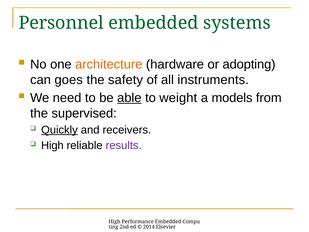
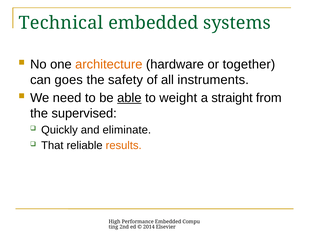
Personnel: Personnel -> Technical (61, 23)
adopting: adopting -> together (249, 64)
models: models -> straight (232, 98)
Quickly underline: present -> none (59, 130)
receivers: receivers -> eliminate (127, 130)
High: High -> That (52, 145)
results colour: purple -> orange (124, 145)
